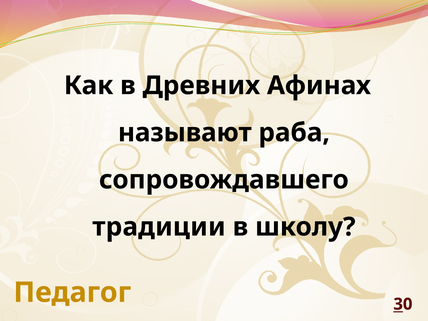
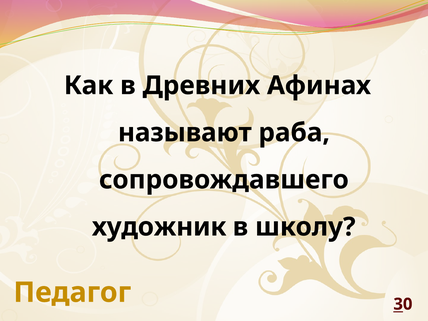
традиции: традиции -> художник (159, 227)
